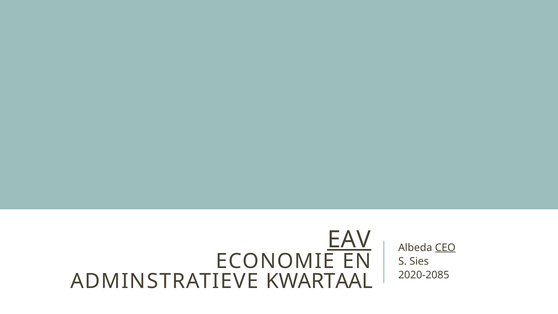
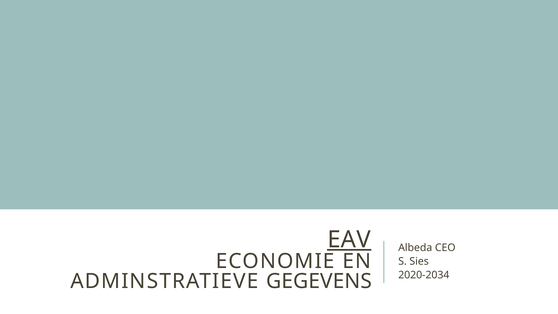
CEO underline: present -> none (445, 247)
2020-2085: 2020-2085 -> 2020-2034 (424, 275)
KWARTAAL: KWARTAAL -> GEGEVENS (319, 281)
